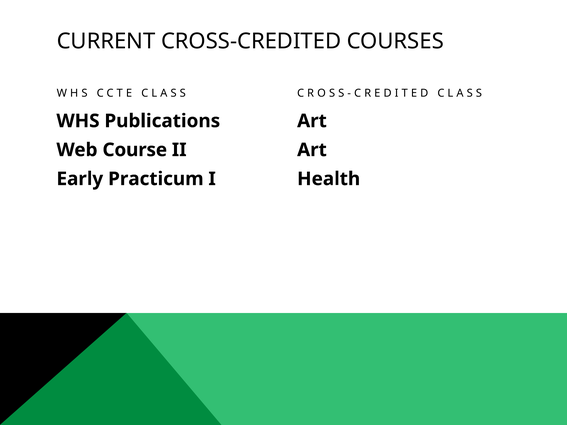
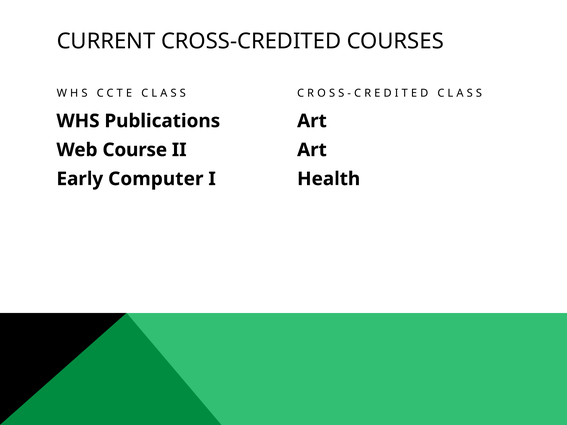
Practicum: Practicum -> Computer (156, 179)
